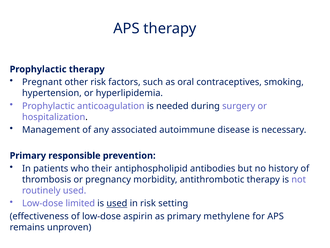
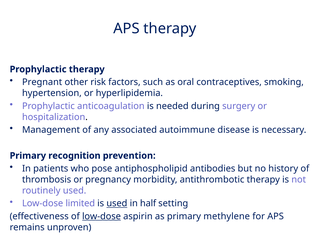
responsible: responsible -> recognition (74, 155)
their: their -> pose (102, 168)
in risk: risk -> half (148, 203)
low-dose underline: none -> present (102, 216)
